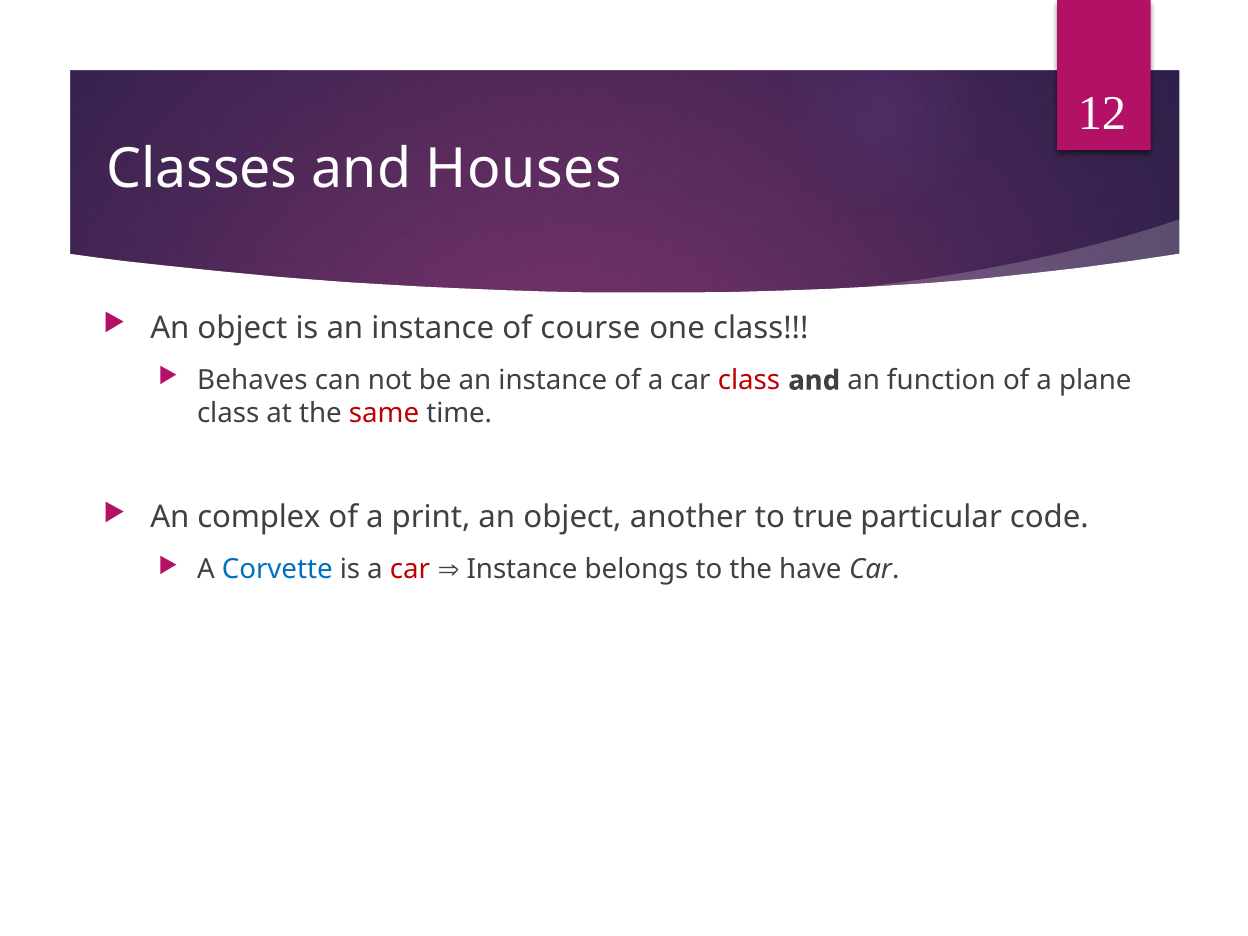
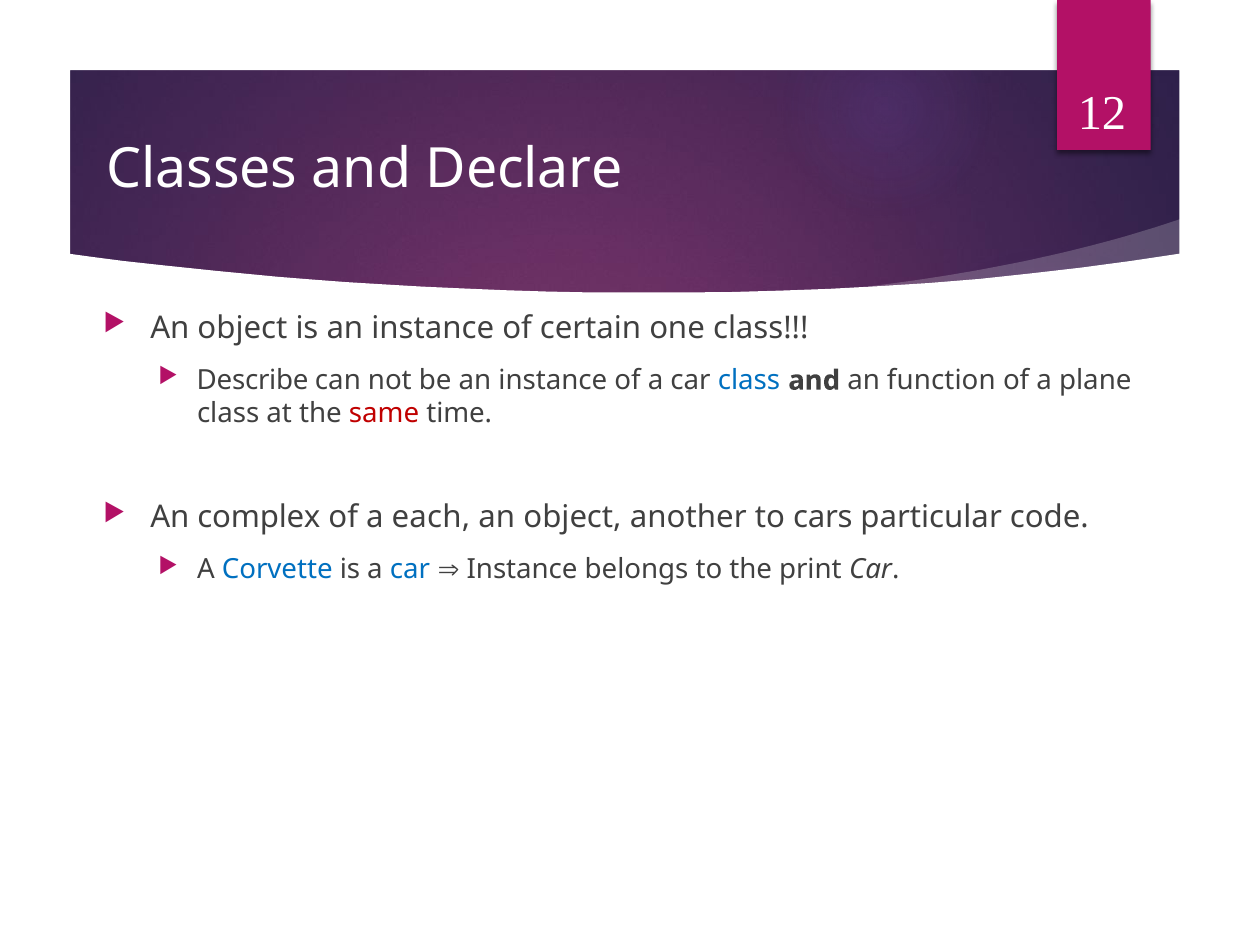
Houses: Houses -> Declare (524, 169)
course: course -> certain (591, 328)
Behaves: Behaves -> Describe (253, 381)
class colour: red -> blue (749, 381)
print: print -> each (431, 517)
true: true -> cars (823, 517)
car colour: red -> blue (410, 570)
have: have -> print (810, 570)
